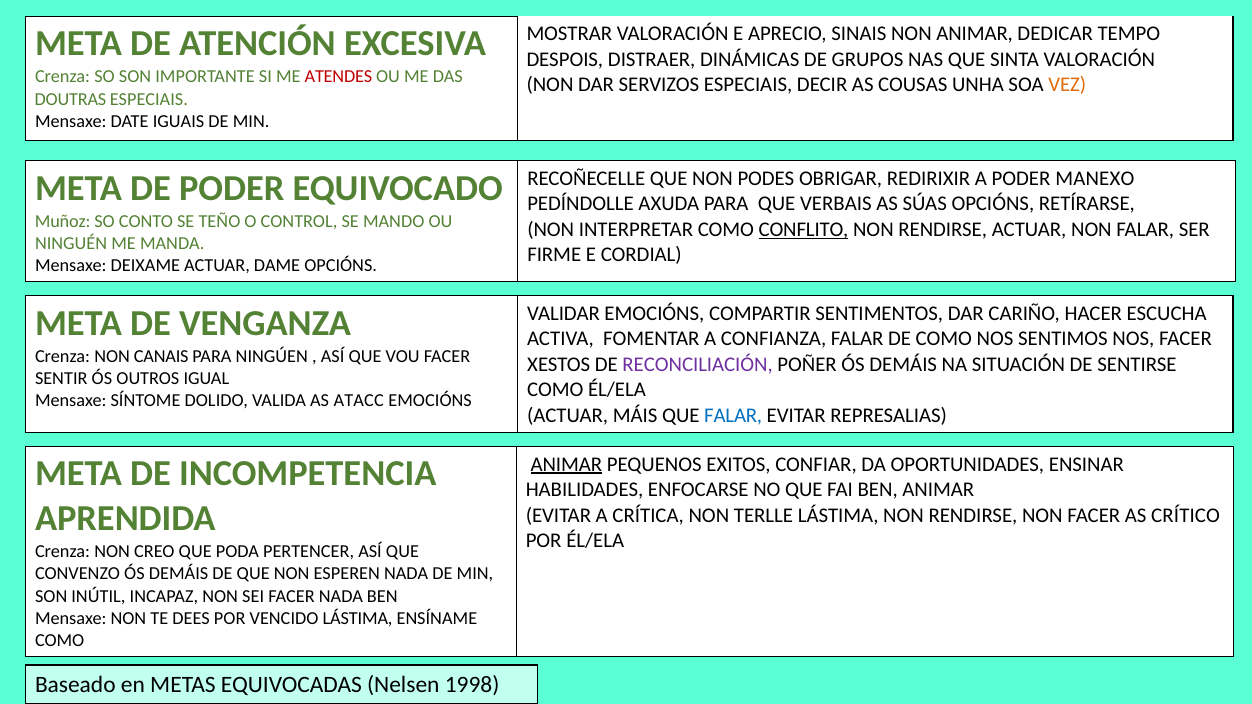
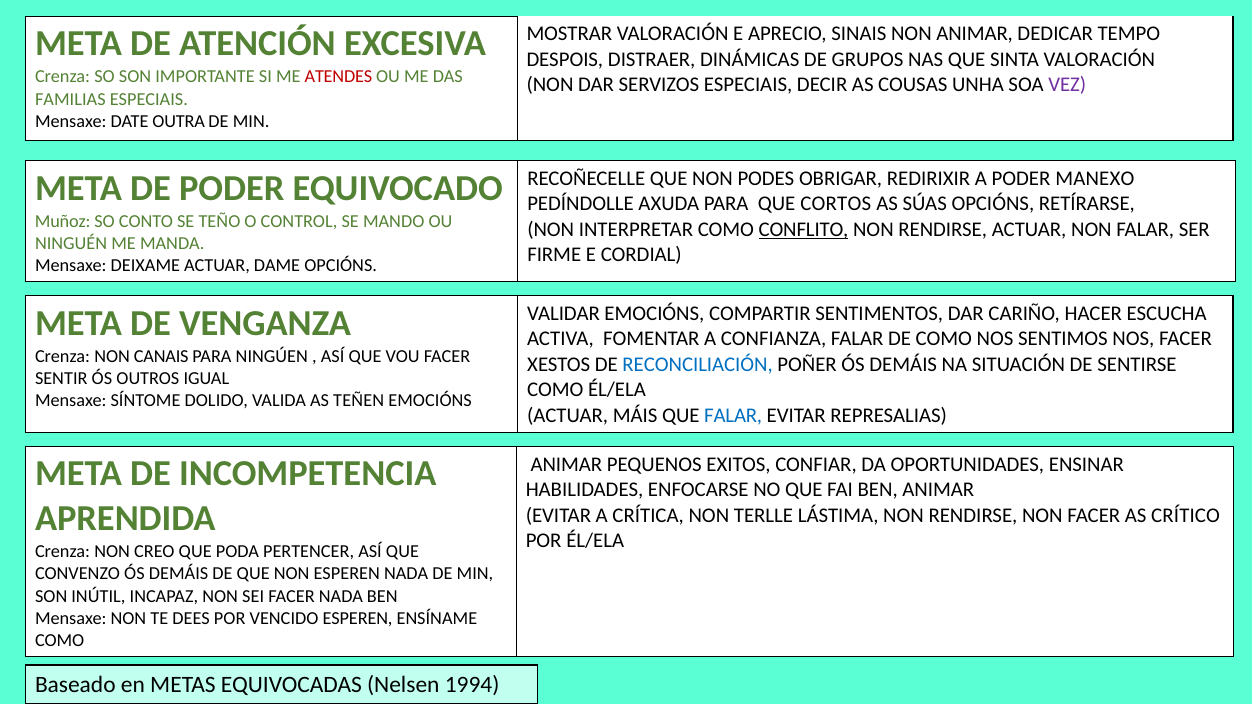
VEZ colour: orange -> purple (1067, 85)
DOUTRAS: DOUTRAS -> FAMILIAS (70, 99)
IGUAIS: IGUAIS -> OUTRA (179, 121)
VERBAIS: VERBAIS -> CORTOS (836, 204)
RECONCILIACIÓN colour: purple -> blue (698, 365)
ATACC: ATACC -> TEÑEN (359, 401)
ANIMAR underline: present -> none (566, 464)
VENCIDO LÁSTIMA: LÁSTIMA -> ESPEREN (358, 619)
1998: 1998 -> 1994 (472, 685)
